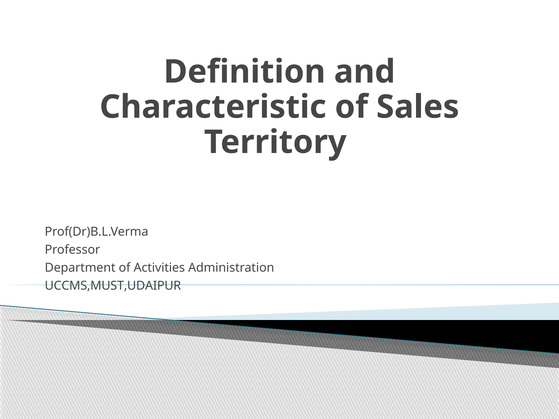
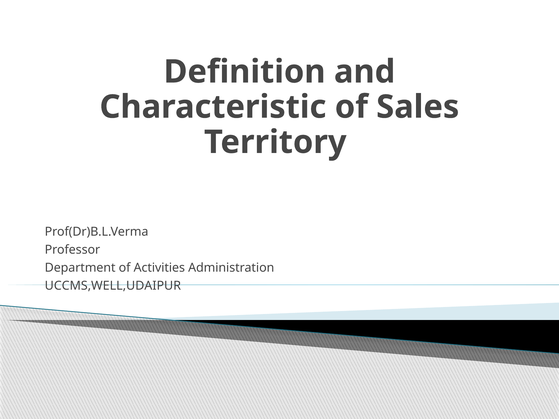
UCCMS,MUST,UDAIPUR: UCCMS,MUST,UDAIPUR -> UCCMS,WELL,UDAIPUR (113, 286)
